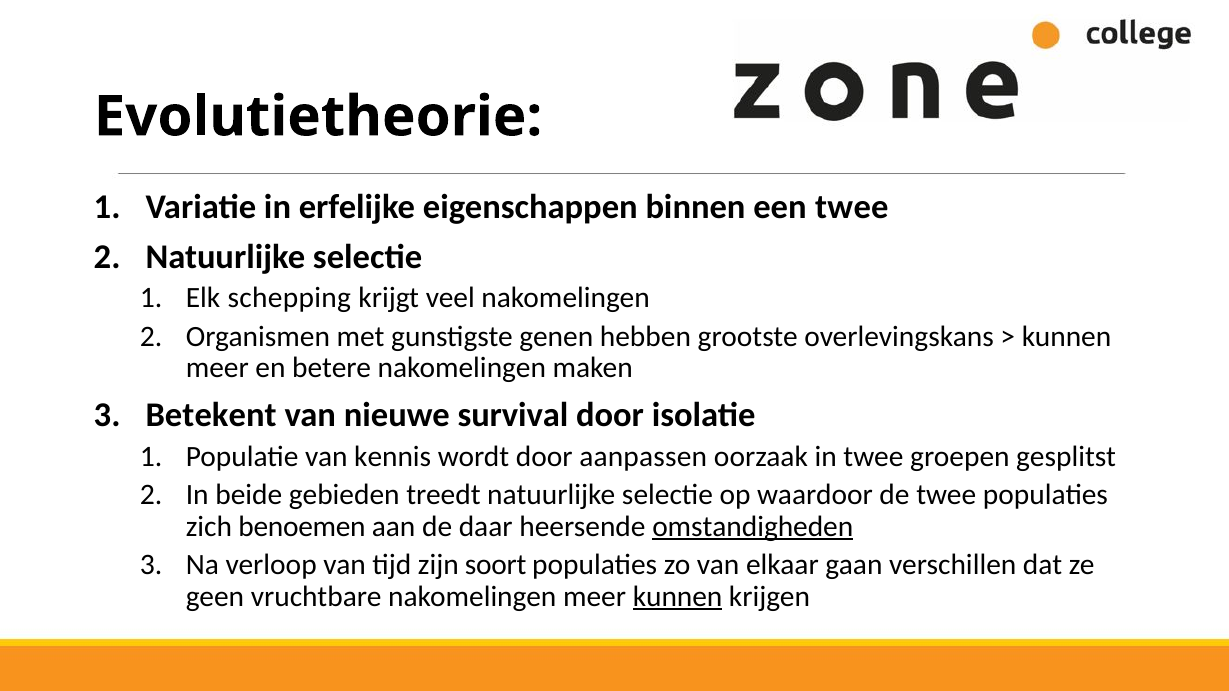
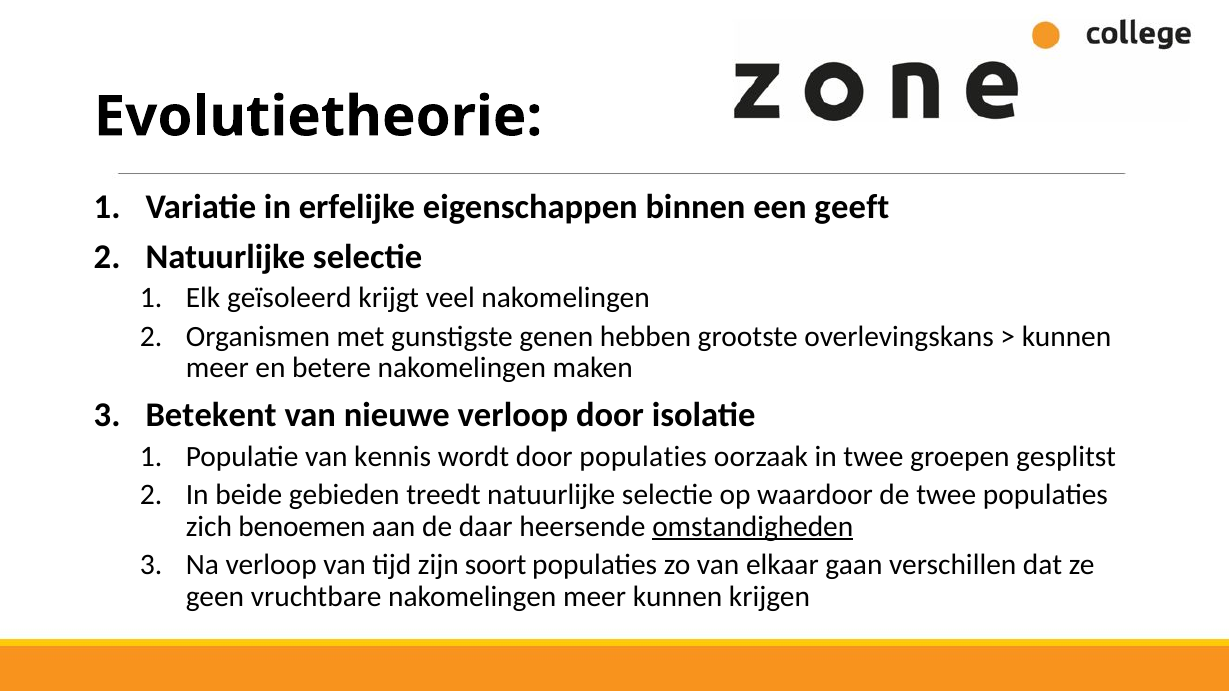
een twee: twee -> geeft (852, 207)
schepping: schepping -> geïsoleerd (289, 298)
nieuwe survival: survival -> verloop (513, 416)
door aanpassen: aanpassen -> populaties (643, 457)
kunnen underline: present -> none (678, 597)
